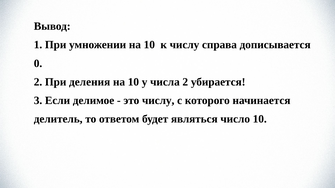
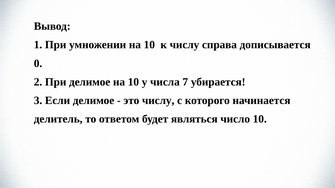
При деления: деления -> делимое (90, 82)
числа 2: 2 -> 7 (185, 82)
